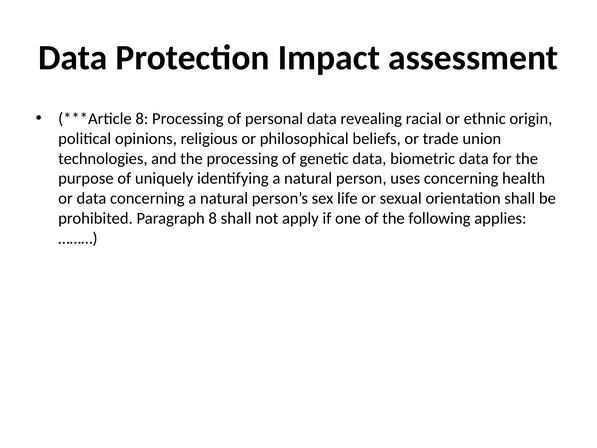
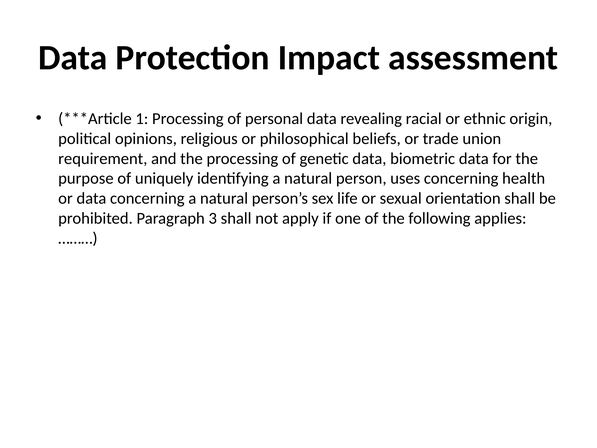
8: 8 -> 1 (142, 119)
technologies: technologies -> requirement (103, 158)
Paragraph 8: 8 -> 3 (213, 218)
